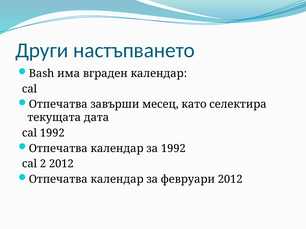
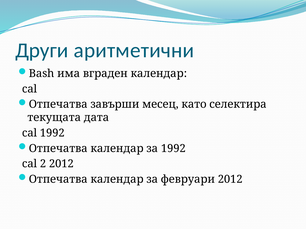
настъпването: настъпването -> аритметични (134, 51)
